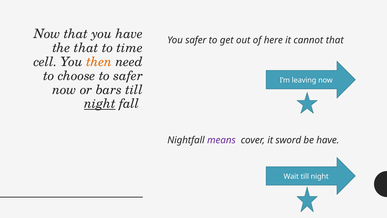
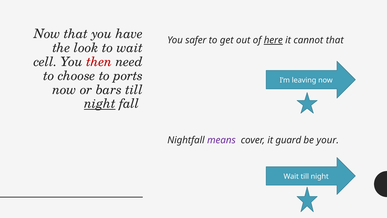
here underline: none -> present (273, 40)
the that: that -> look (86, 48)
to time: time -> wait (130, 48)
then colour: orange -> red (99, 62)
to safer: safer -> ports (128, 76)
sword: sword -> guard (288, 140)
be have: have -> your (328, 140)
